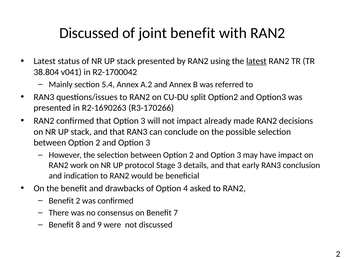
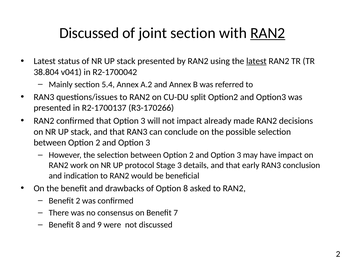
joint benefit: benefit -> section (193, 33)
RAN2 underline: none -> present (268, 33)
R2-1690263: R2-1690263 -> R2-1700137 (104, 108)
Option 4: 4 -> 8 (186, 188)
